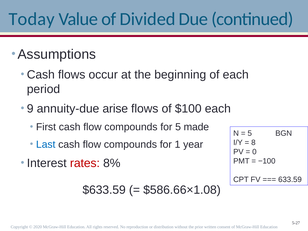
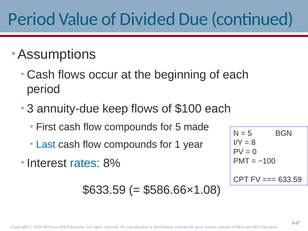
Today: Today -> Period (32, 19)
9: 9 -> 3 (30, 109)
arise: arise -> keep (115, 109)
rates colour: red -> blue (85, 163)
